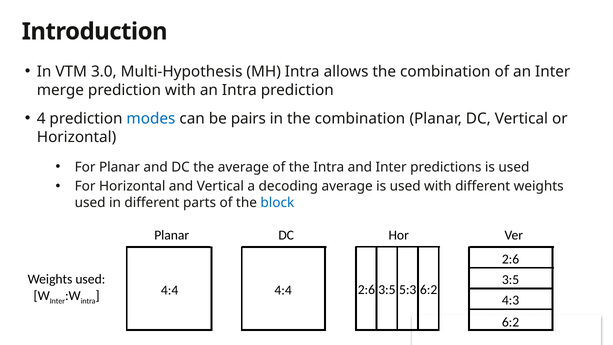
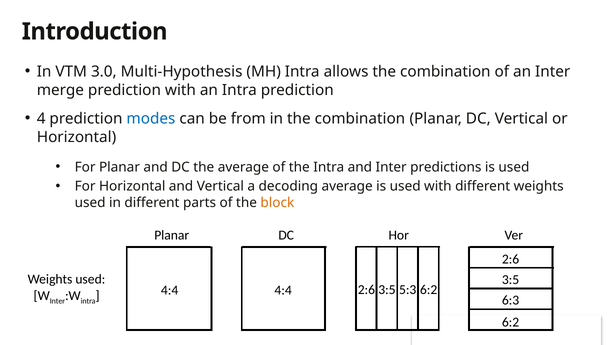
pairs: pairs -> from (248, 119)
block colour: blue -> orange (277, 203)
4:3: 4:3 -> 6:3 (511, 300)
